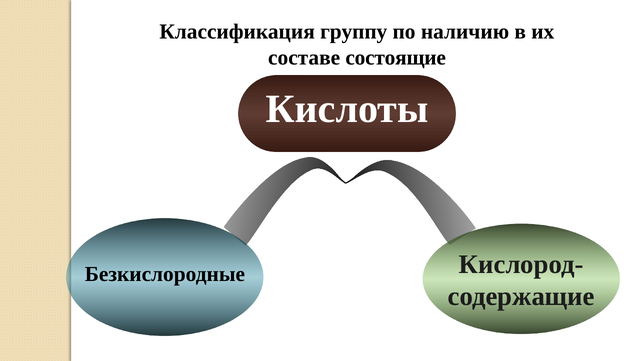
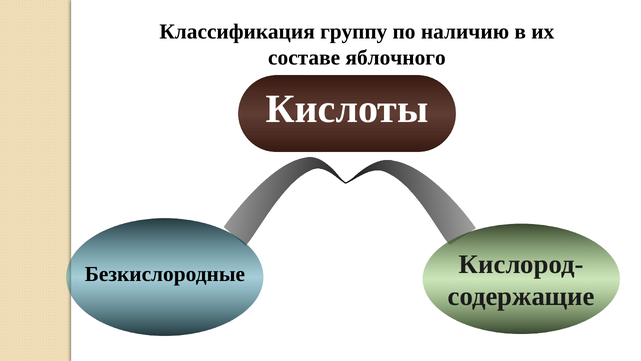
состоящие: состоящие -> яблочного (396, 57)
